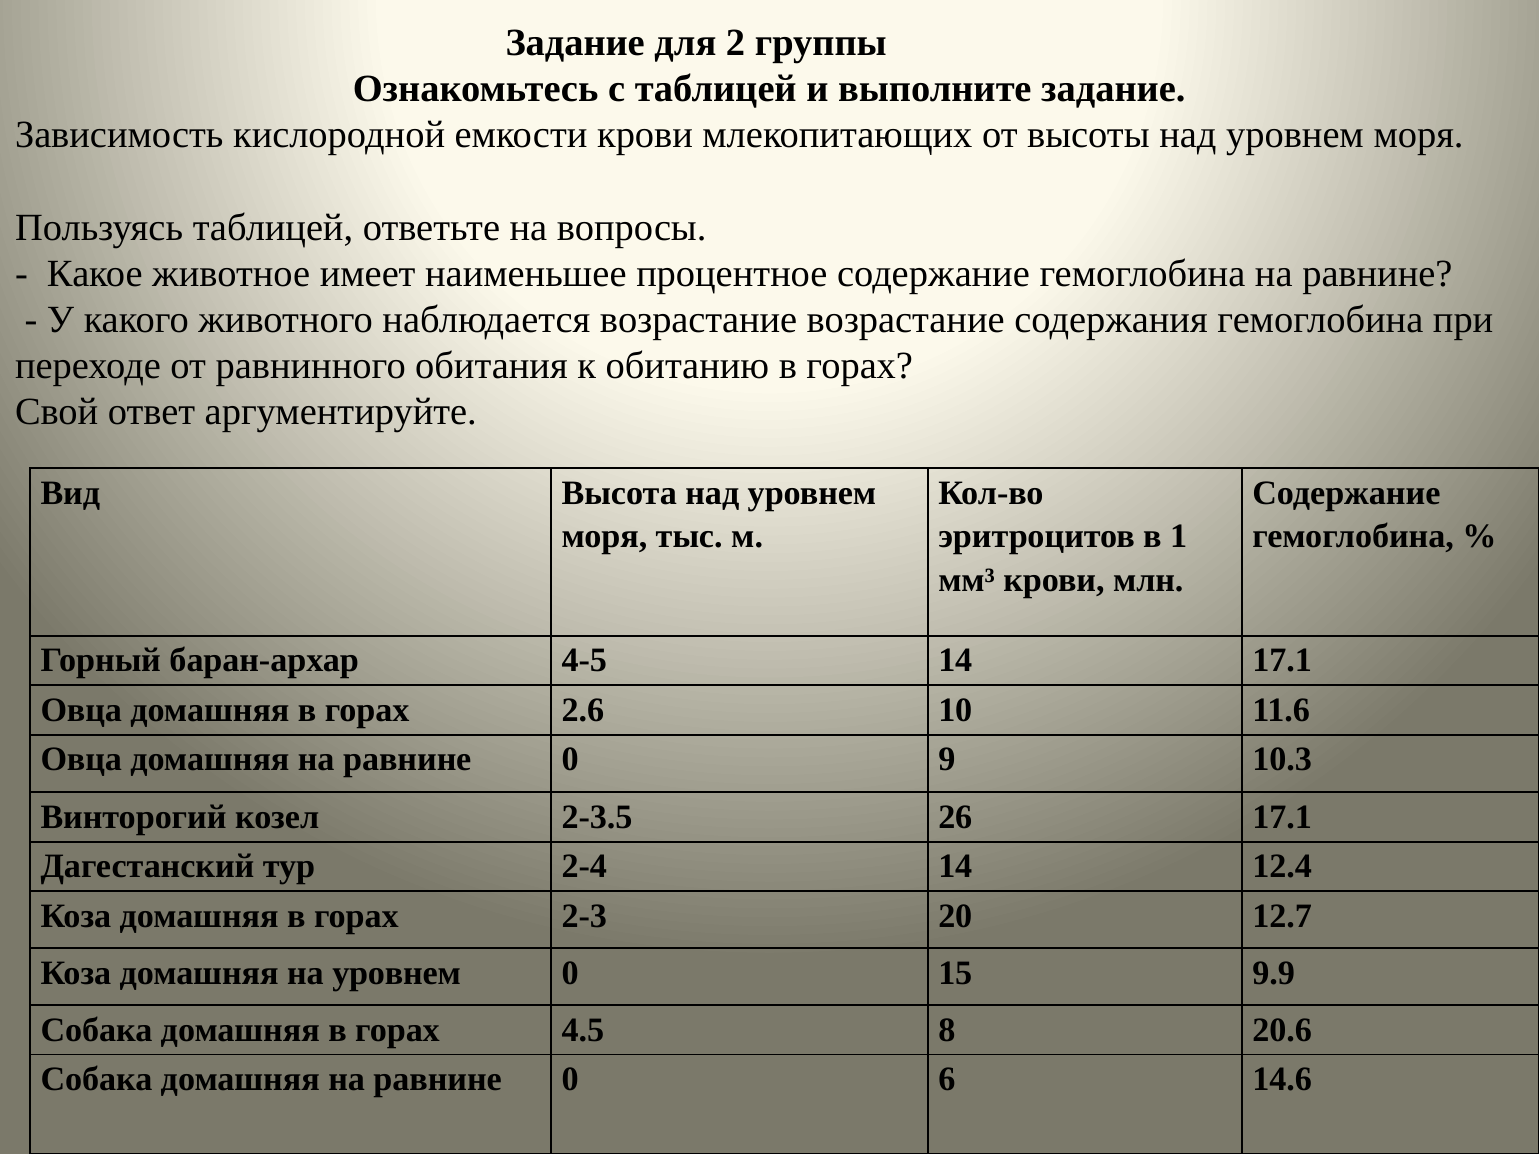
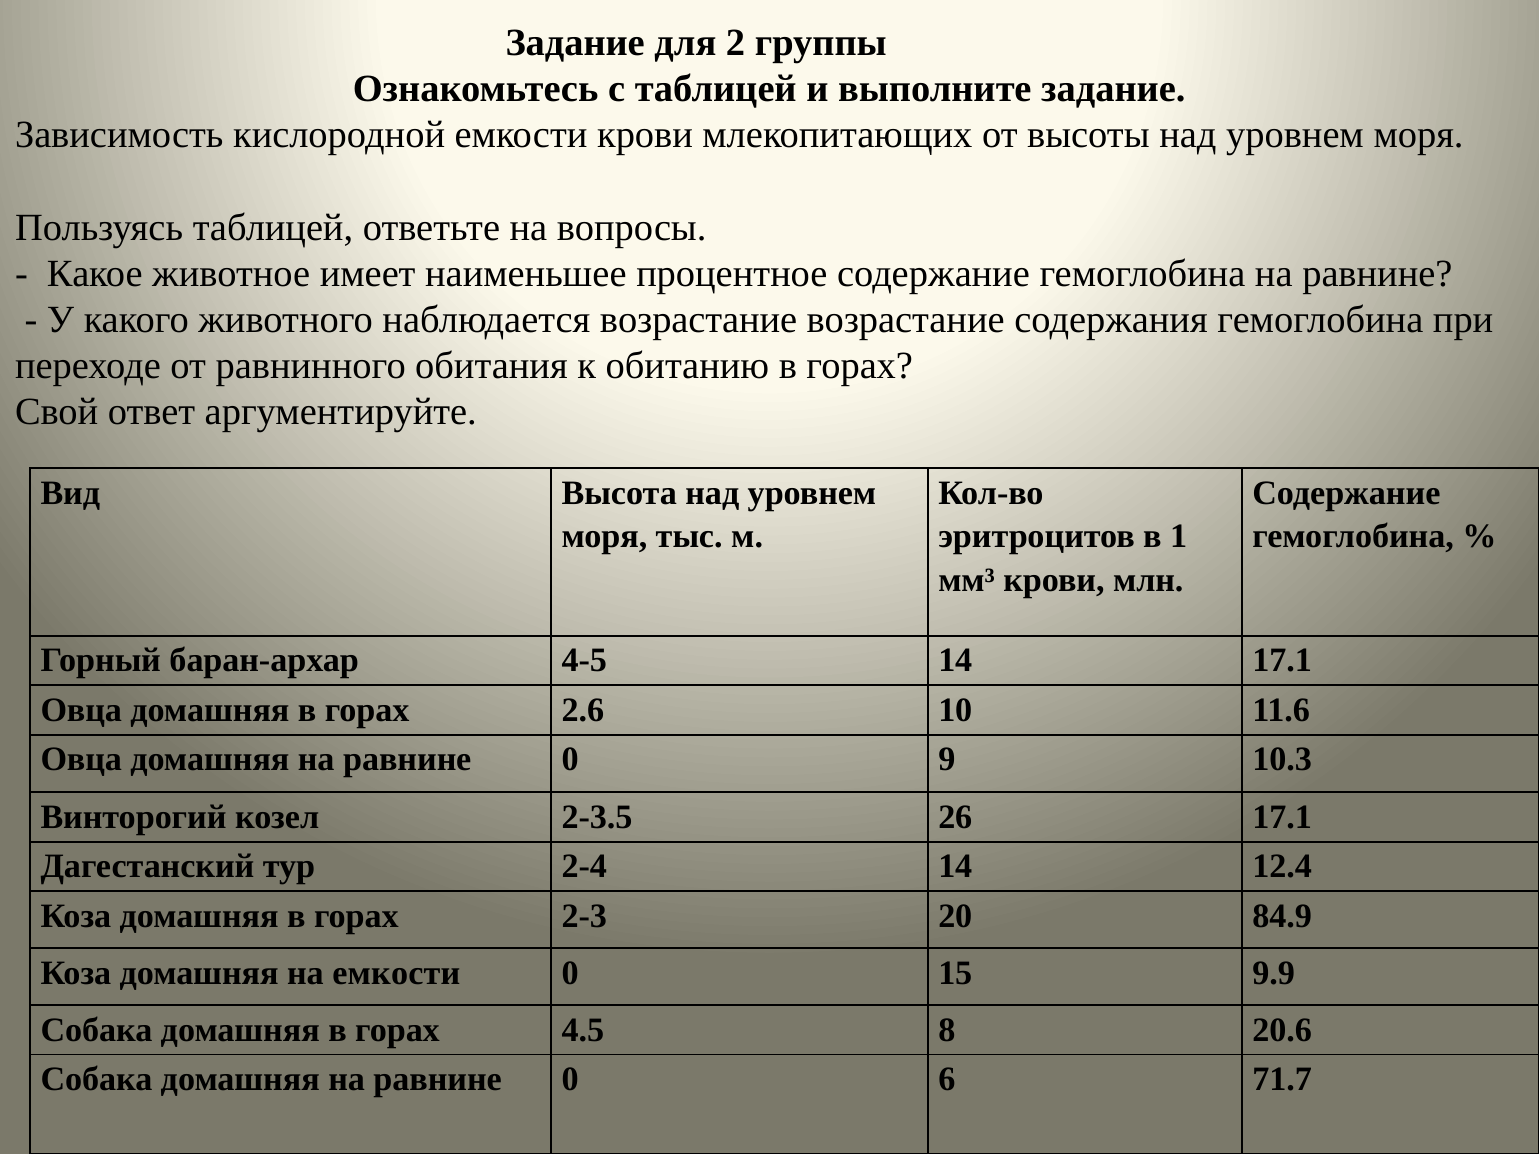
12.7: 12.7 -> 84.9 (1282, 916)
на уровнем: уровнем -> емкости (396, 973)
14.6: 14.6 -> 71.7 (1282, 1080)
